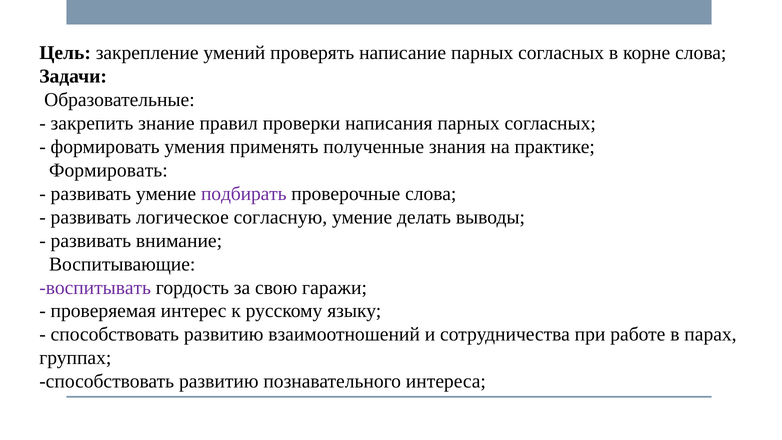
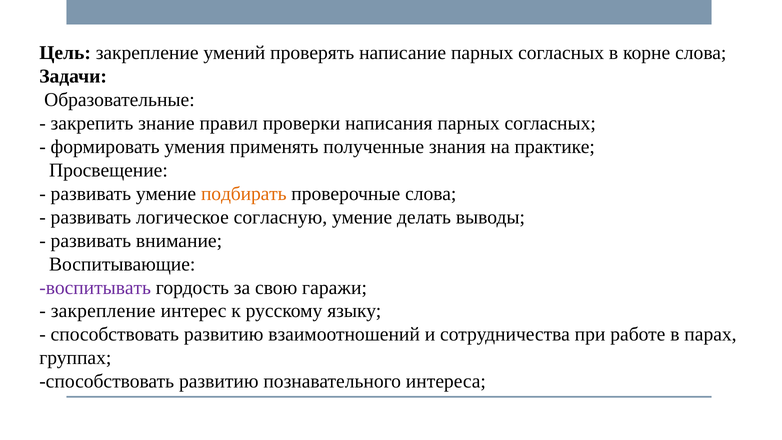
Формировать: Формировать -> Просвещение (108, 170)
подбирать colour: purple -> orange (244, 194)
проверяемая: проверяемая -> закрепление (103, 311)
